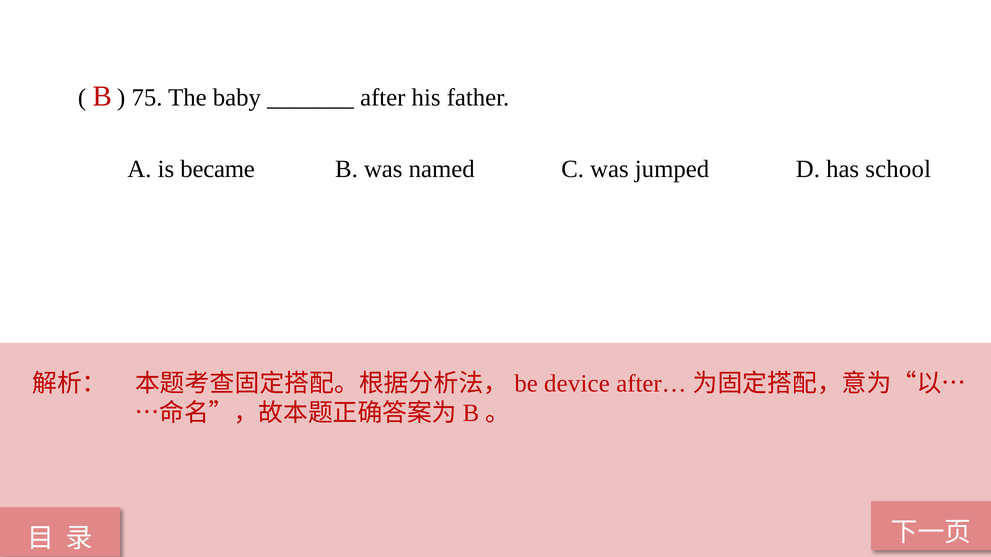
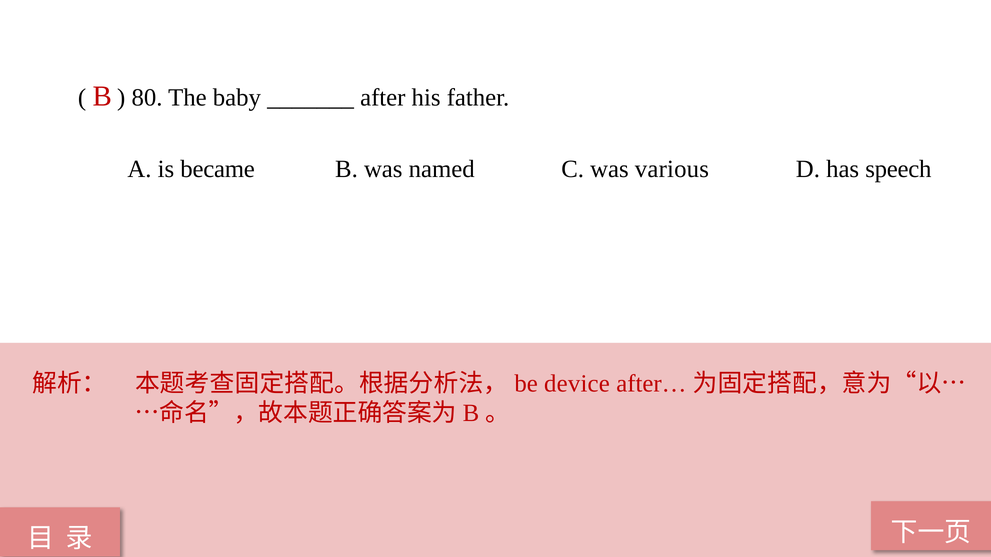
75: 75 -> 80 (147, 98)
jumped: jumped -> various (672, 169)
school: school -> speech (898, 169)
